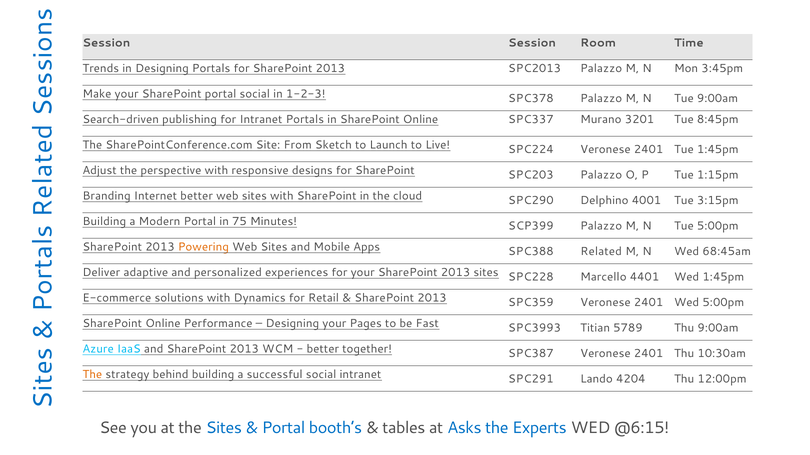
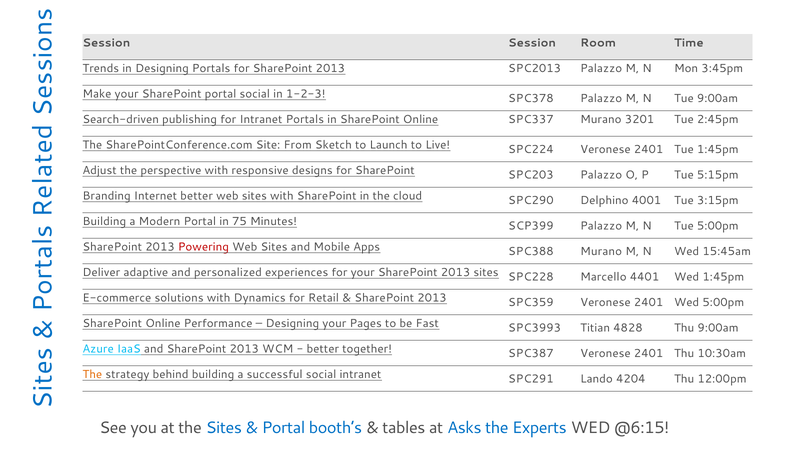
8:45pm: 8:45pm -> 2:45pm (718, 120)
1:15pm: 1:15pm -> 5:15pm (718, 175)
Powering colour: orange -> red (203, 247)
SPC388 Related: Related -> Murano (601, 252)
68:45am: 68:45am -> 15:45am (727, 252)
5789: 5789 -> 4828 (628, 328)
